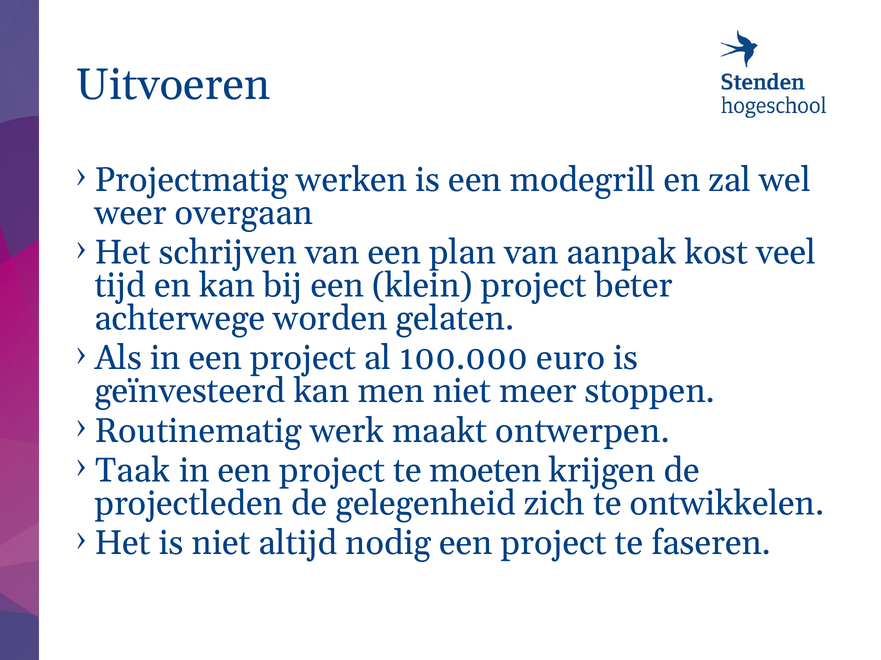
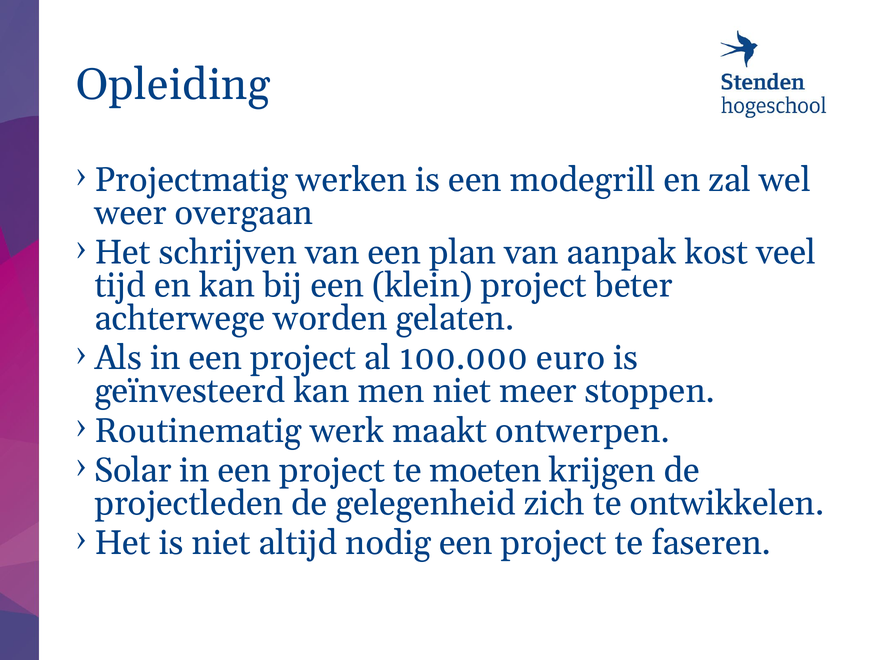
Uitvoeren: Uitvoeren -> Opleiding (173, 85)
Taak: Taak -> Solar (133, 471)
